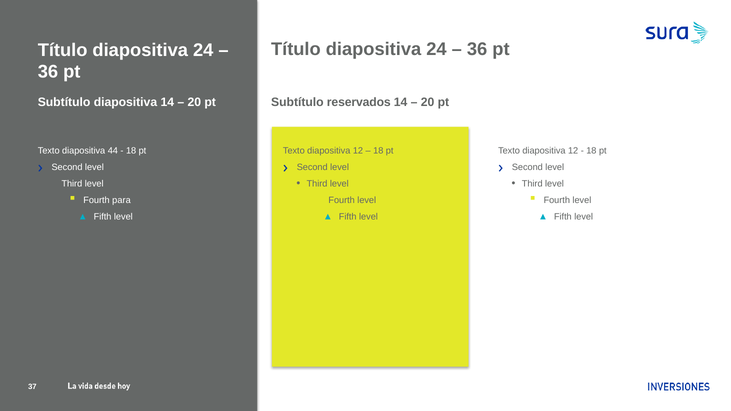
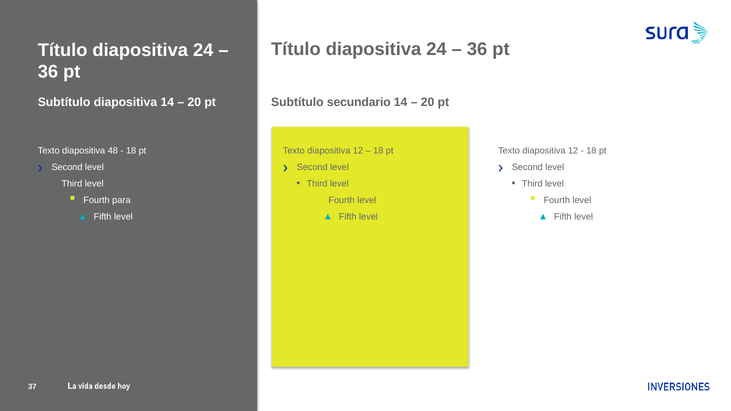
reservados: reservados -> secundario (359, 102)
44: 44 -> 48 (113, 151)
